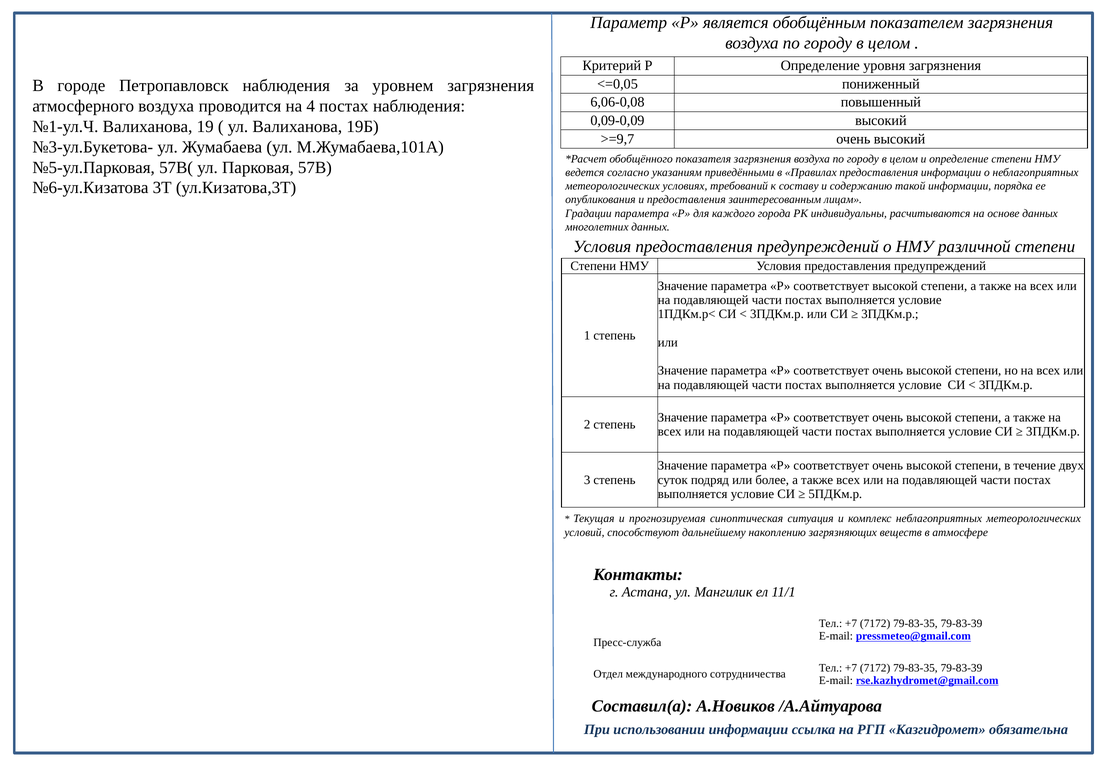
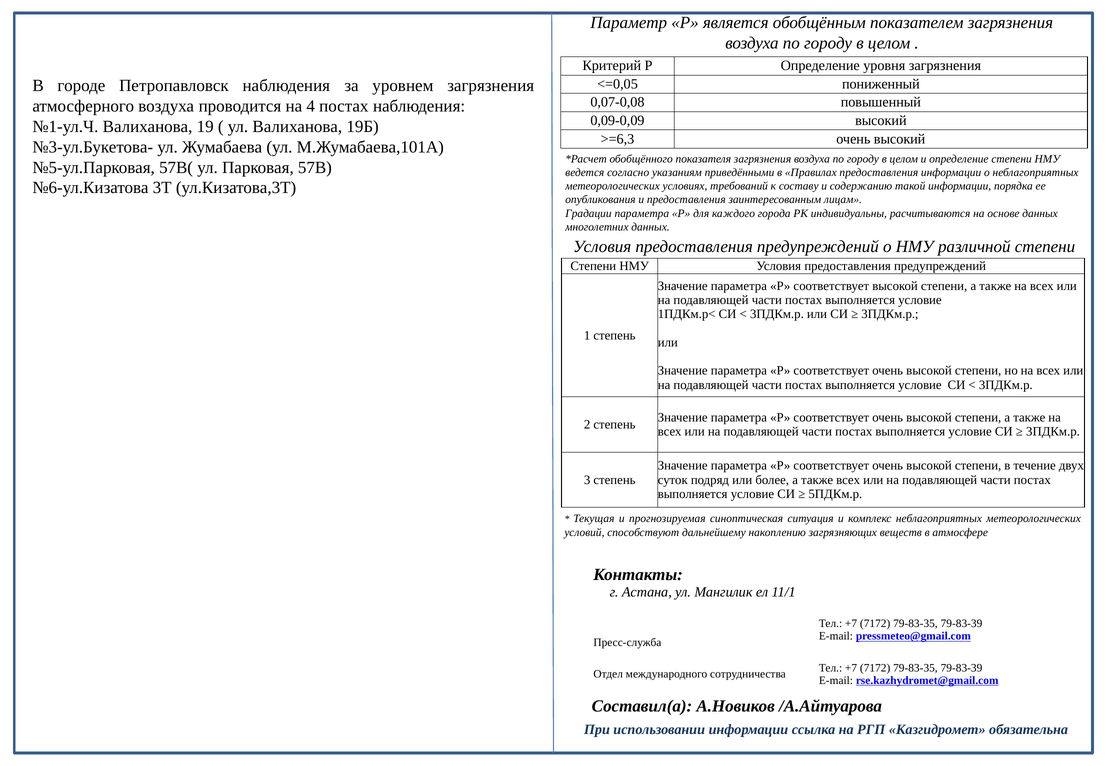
6,06-0,08: 6,06-0,08 -> 0,07-0,08 (617, 102)
>=9,7: >=9,7 -> >=6,3 (617, 139)
